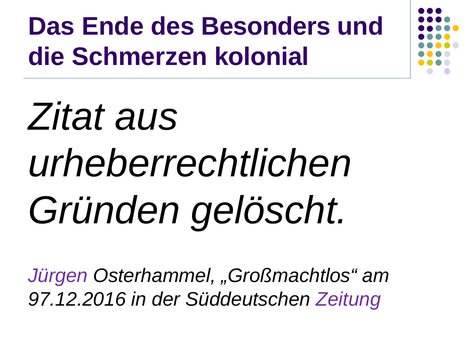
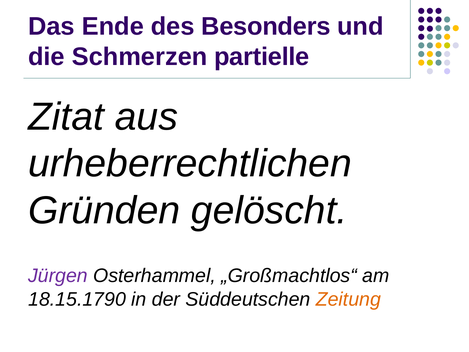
kolonial: kolonial -> partielle (262, 57)
97.12.2016: 97.12.2016 -> 18.15.1790 (77, 299)
Zeitung colour: purple -> orange (348, 299)
